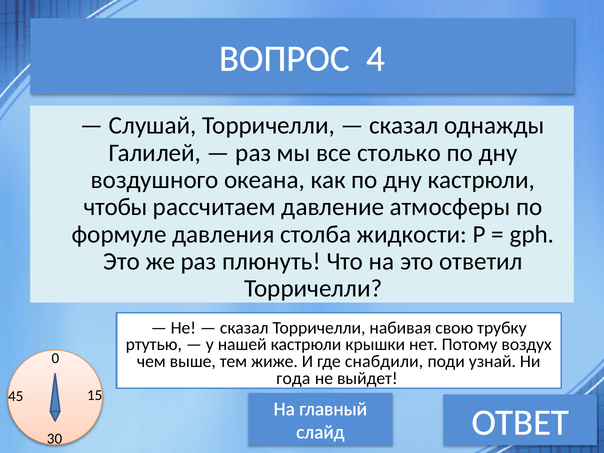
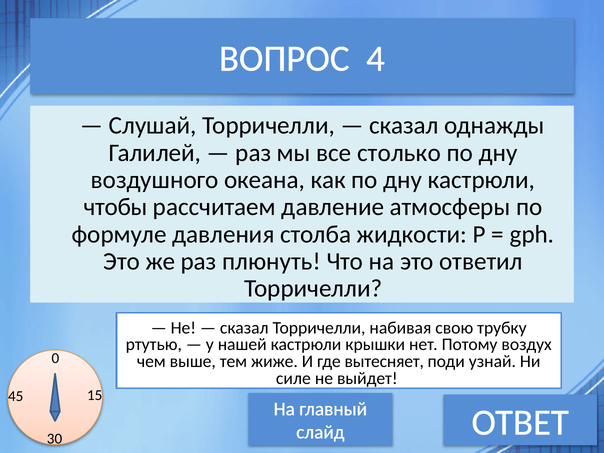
снабдили: снабдили -> вытесняет (384, 362)
года: года -> силе (293, 378)
